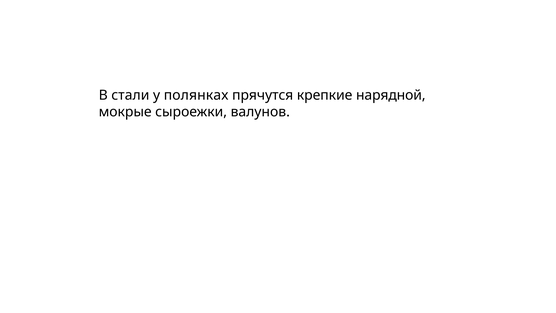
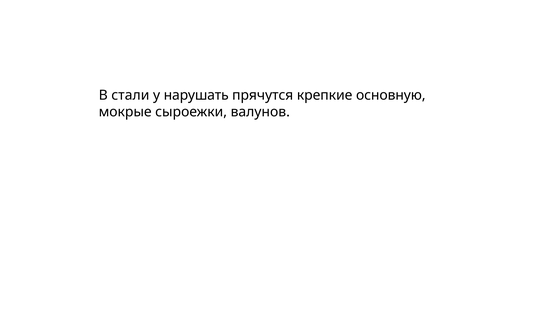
полянках: полянках -> нарушать (196, 95)
нарядной: нарядной -> основную (391, 95)
